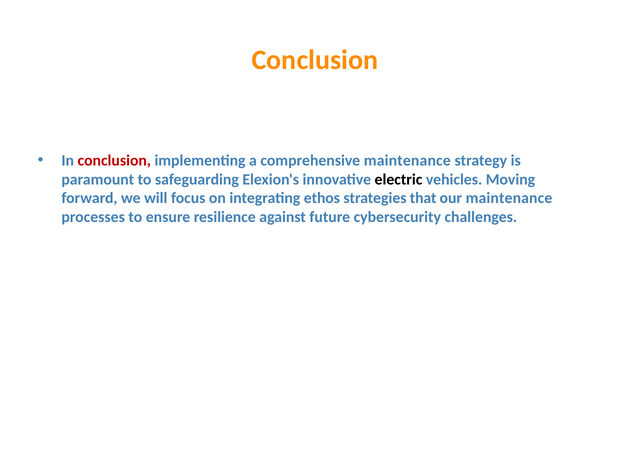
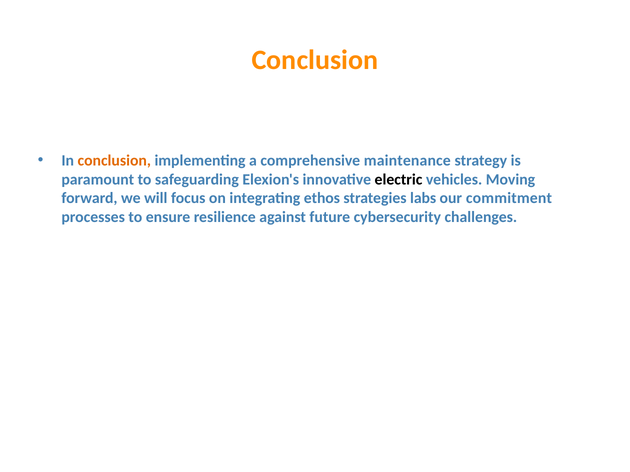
conclusion colour: red -> orange (114, 161)
that: that -> labs (423, 199)
our maintenance: maintenance -> commitment (509, 199)
